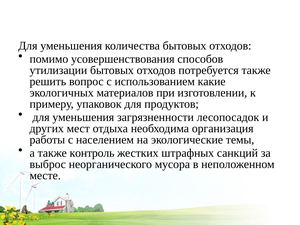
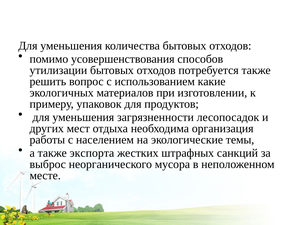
контроль: контроль -> экспорта (92, 153)
